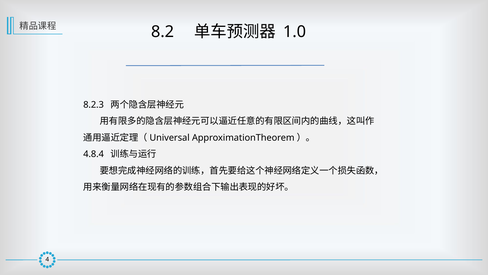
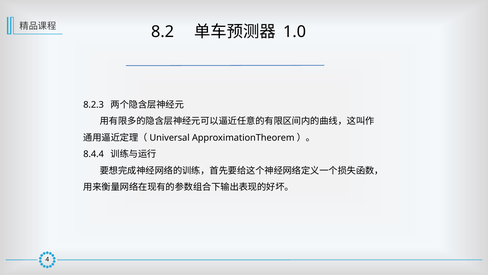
4.8.4: 4.8.4 -> 8.4.4 (94, 154)
